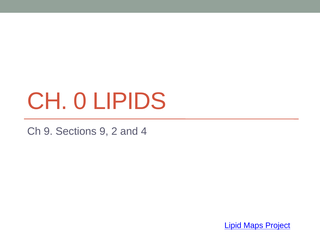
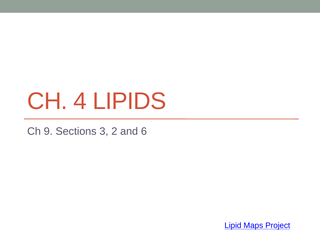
0: 0 -> 4 (80, 101)
Sections 9: 9 -> 3 (104, 131)
4: 4 -> 6 (144, 131)
